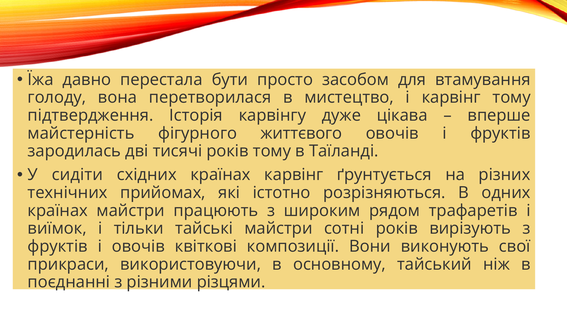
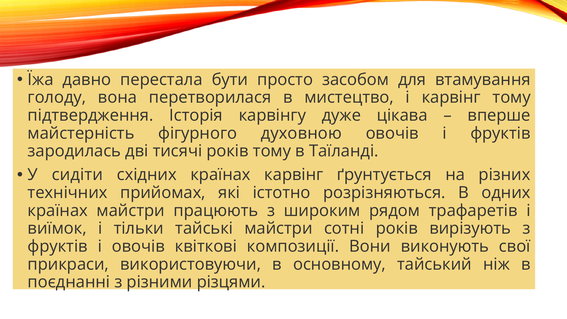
життєвого: життєвого -> духовною (301, 133)
